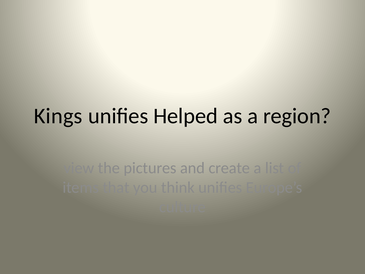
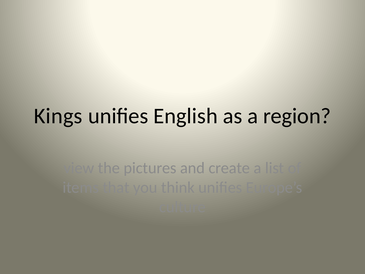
Helped: Helped -> English (185, 116)
